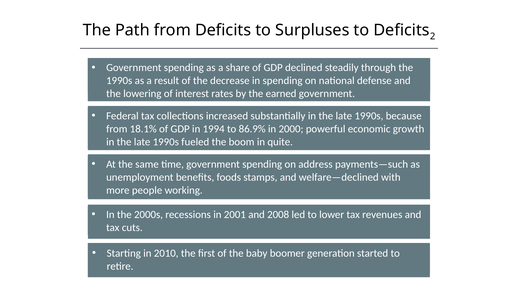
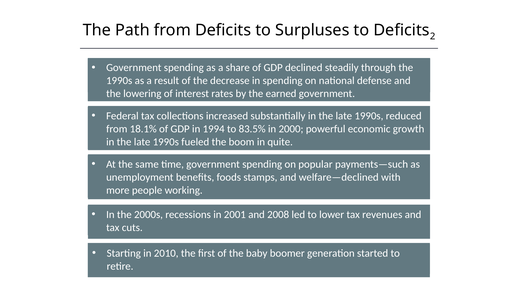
because: because -> reduced (404, 116)
86.9%: 86.9% -> 83.5% (252, 129)
address: address -> popular (315, 165)
